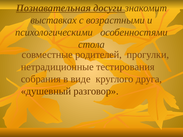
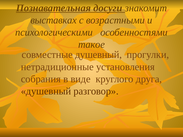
стола: стола -> такое (92, 45)
совместные родителей: родителей -> душевный (98, 55)
тестирования: тестирования -> установления (125, 67)
